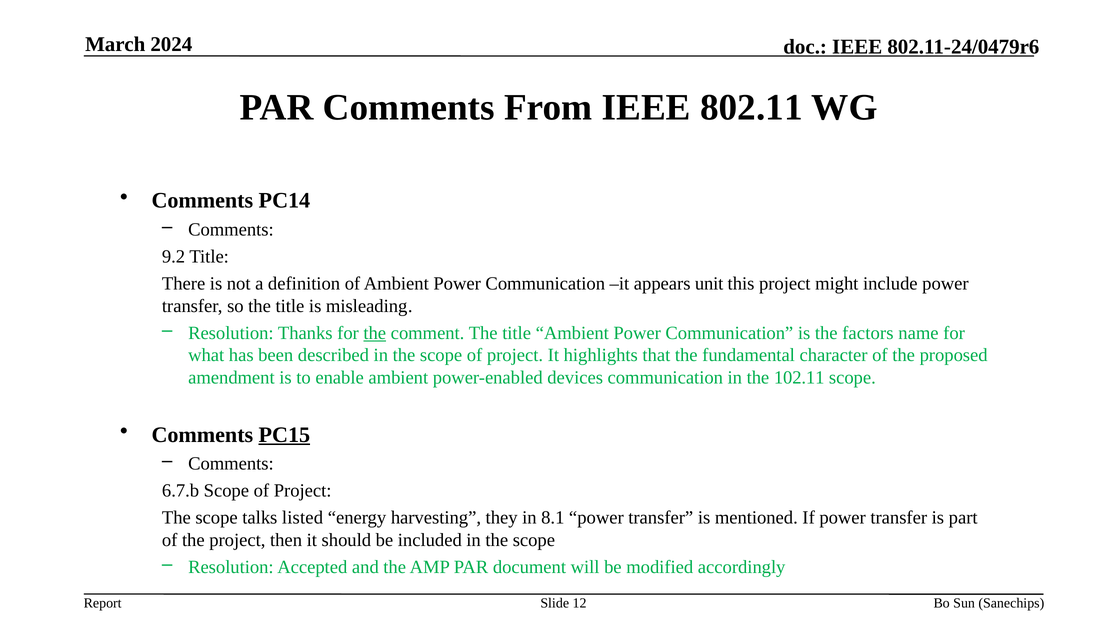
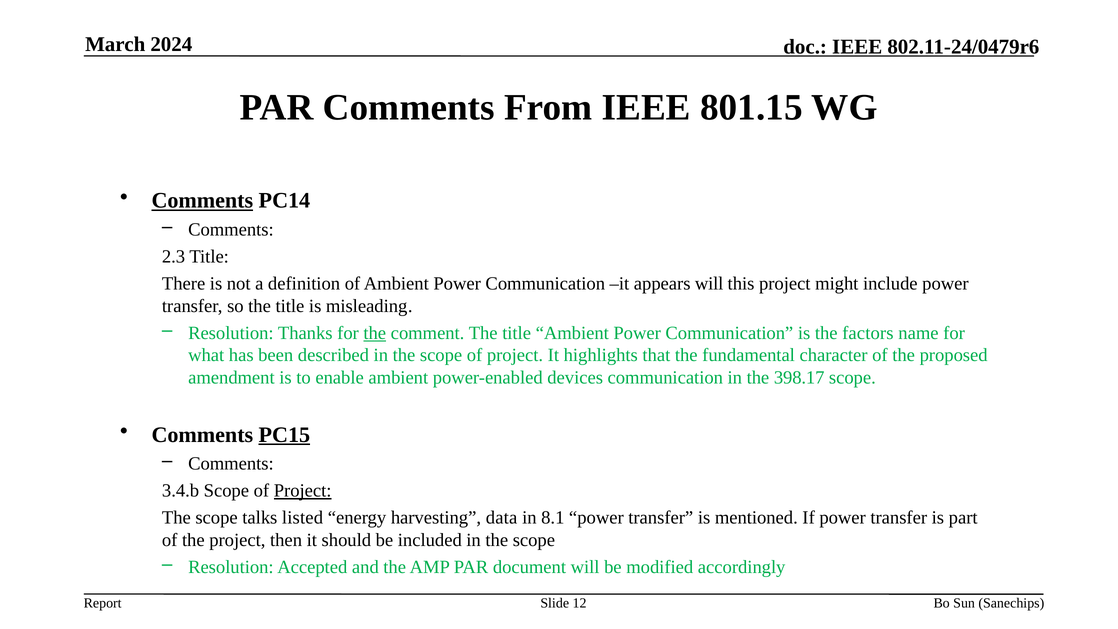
802.11: 802.11 -> 801.15 (751, 107)
Comments underline: none -> present (202, 201)
9.2: 9.2 -> 2.3 (174, 256)
appears unit: unit -> will (709, 283)
102.11: 102.11 -> 398.17 (799, 378)
6.7.b: 6.7.b -> 3.4.b (181, 491)
Project underline: none -> present (303, 491)
they: they -> data (502, 518)
